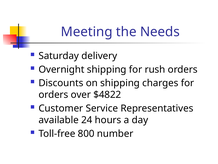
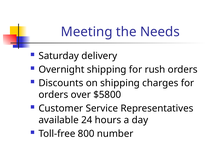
$4822: $4822 -> $5800 (107, 94)
